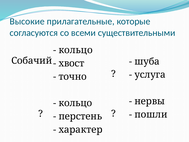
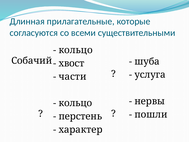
Высокие: Высокие -> Длинная (27, 21)
точно: точно -> части (73, 77)
